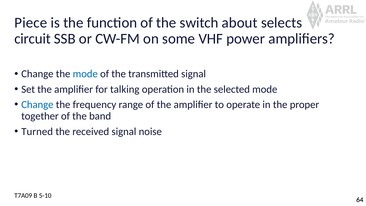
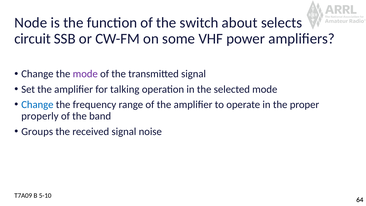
Piece: Piece -> Node (31, 23)
mode colour: blue -> purple (85, 74)
together: together -> properly (40, 116)
Turned: Turned -> Groups (37, 131)
